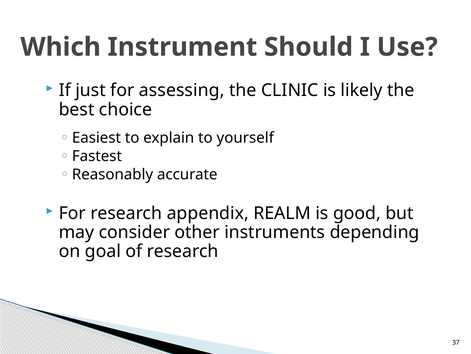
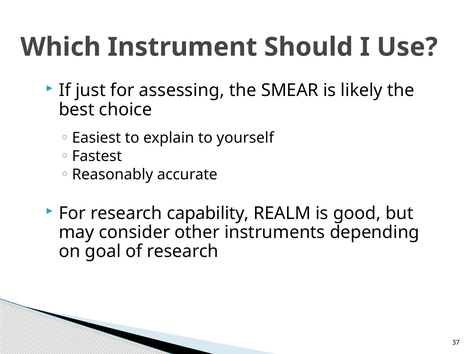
CLINIC: CLINIC -> SMEAR (290, 90)
appendix: appendix -> capability (208, 213)
